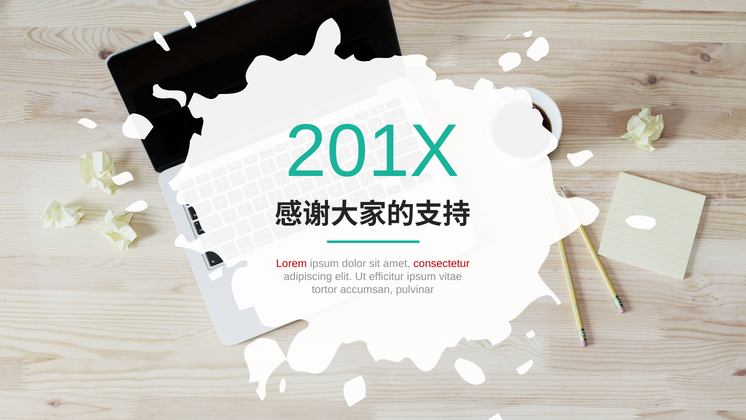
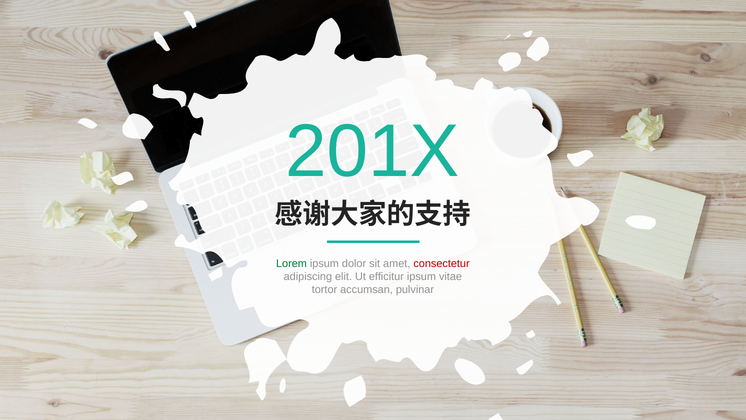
Lorem colour: red -> green (291, 263)
